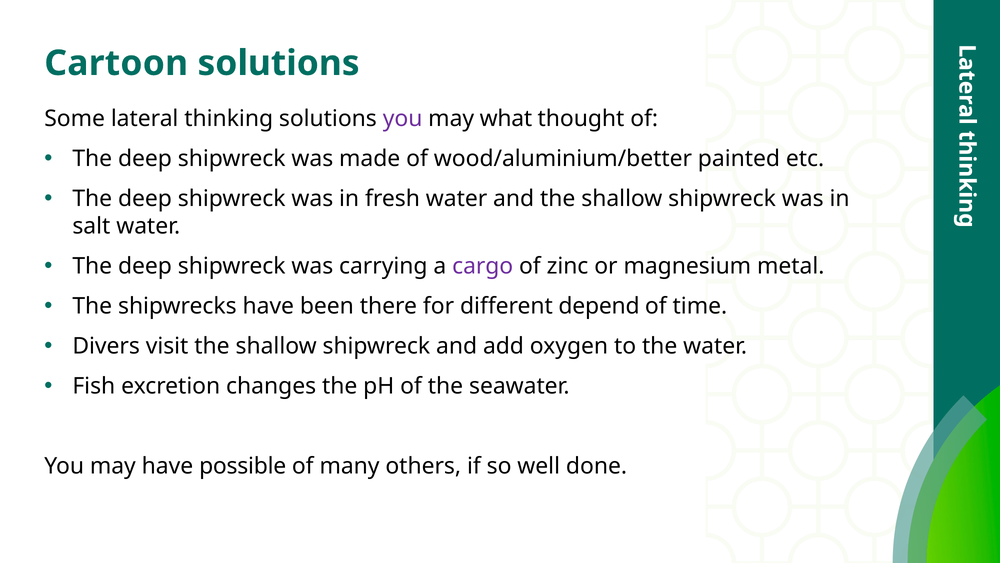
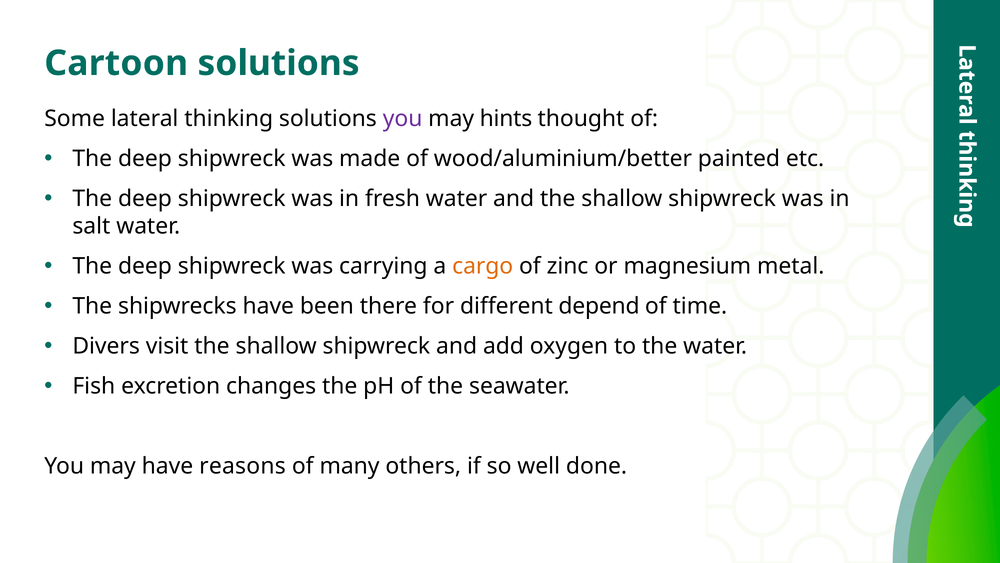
what: what -> hints (506, 119)
cargo colour: purple -> orange (483, 266)
possible: possible -> reasons (242, 466)
